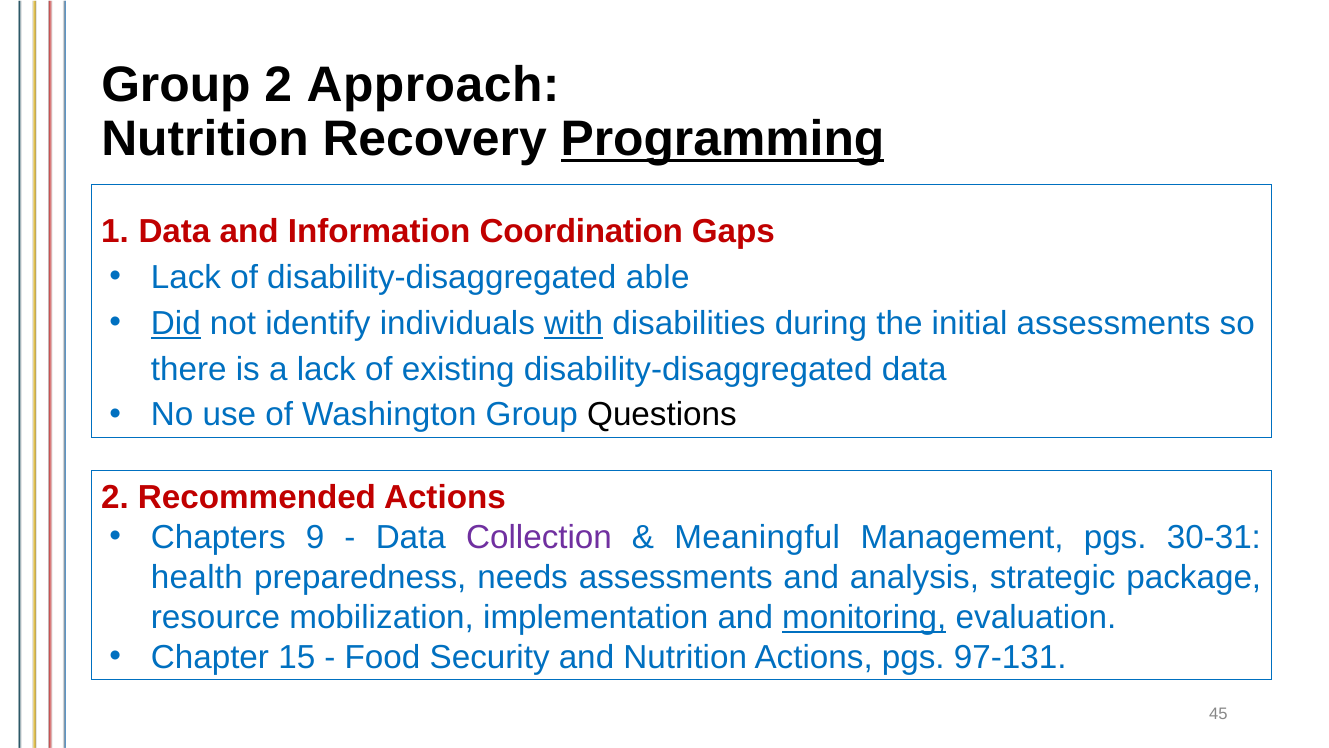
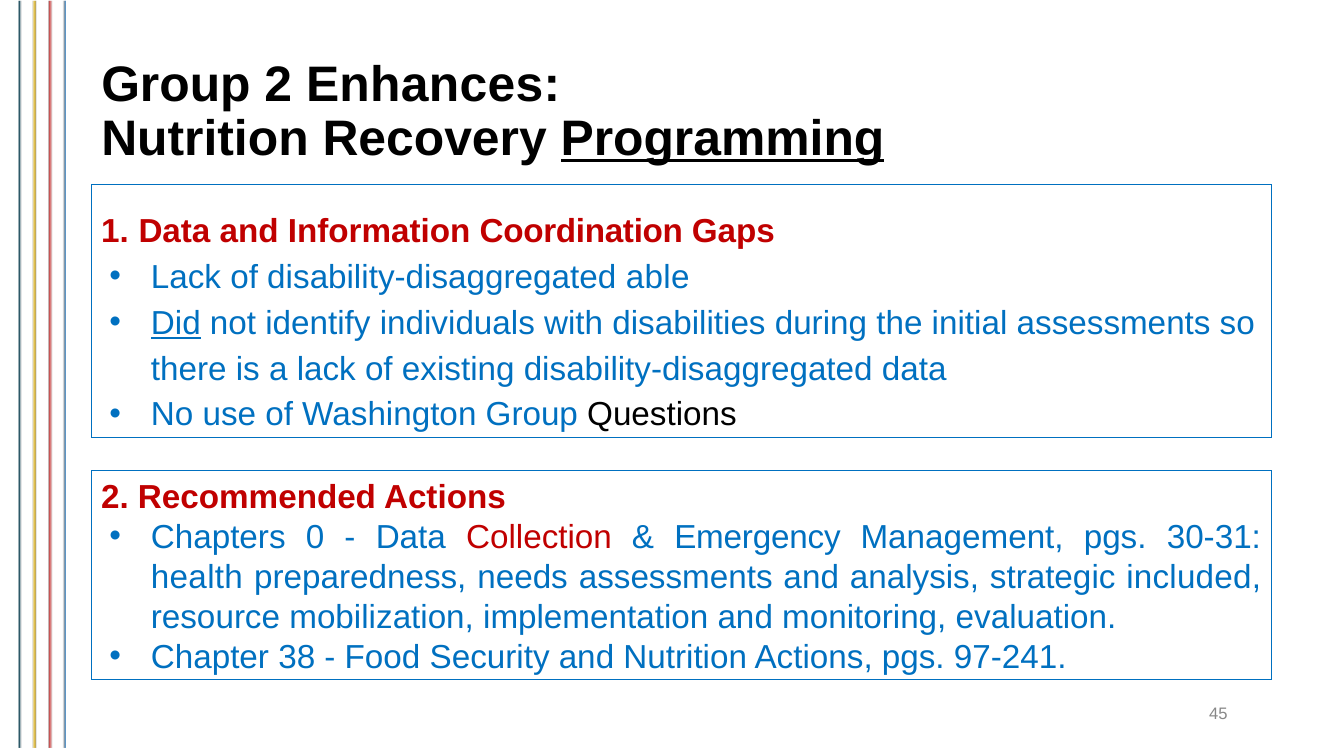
Approach: Approach -> Enhances (433, 85)
with underline: present -> none (574, 323)
9: 9 -> 0 (315, 537)
Collection colour: purple -> red (539, 537)
Meaningful: Meaningful -> Emergency (757, 537)
package: package -> included (1194, 577)
monitoring underline: present -> none (864, 617)
15: 15 -> 38 (297, 657)
97-131: 97-131 -> 97-241 (1010, 657)
